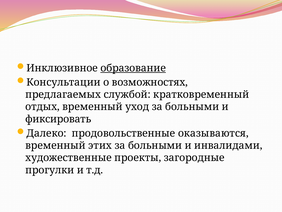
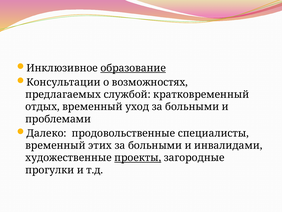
фиксировать: фиксировать -> проблемами (58, 119)
оказываются: оказываются -> специалисты (213, 133)
проекты underline: none -> present (138, 157)
